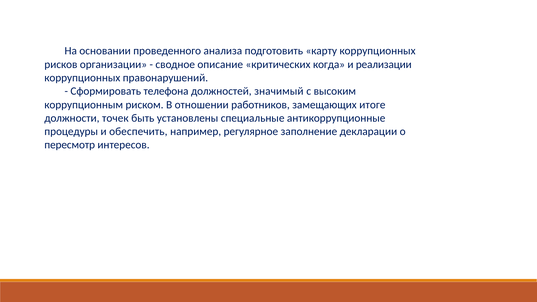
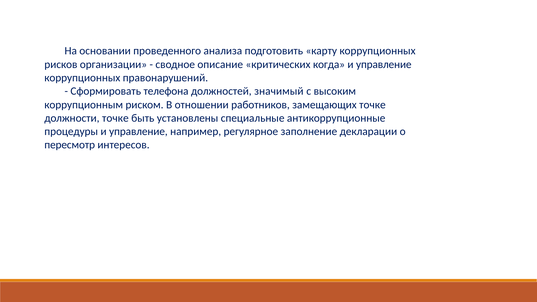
реализации: реализации -> управление (384, 64)
замещающих итоге: итоге -> точке (372, 105)
должности точек: точек -> точке (115, 118)
процедуры и обеспечить: обеспечить -> управление (138, 132)
